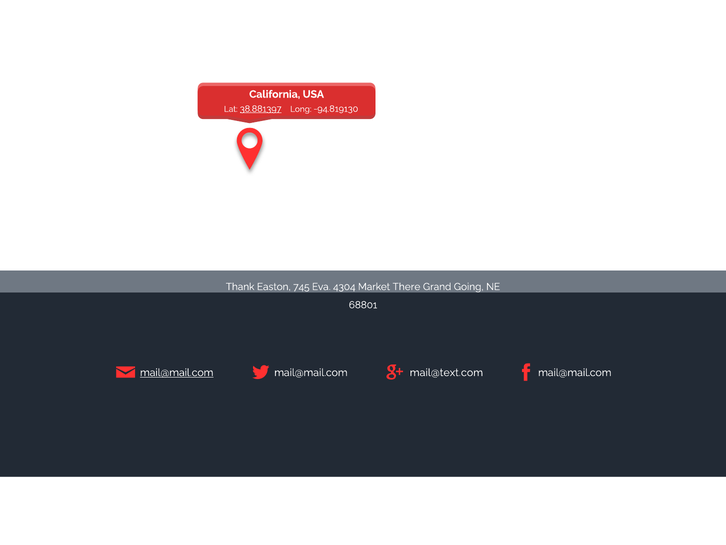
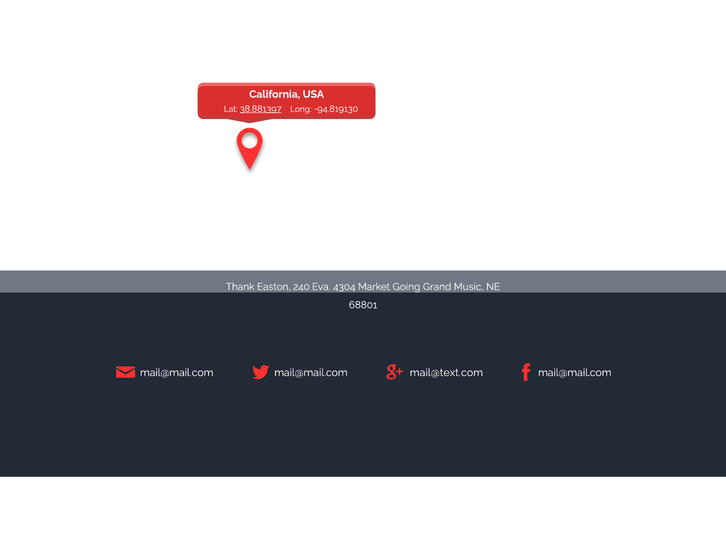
745: 745 -> 240 (301, 286)
There: There -> Going (406, 286)
Going: Going -> Music (469, 286)
mail@mail.com underline: present -> none (177, 372)
